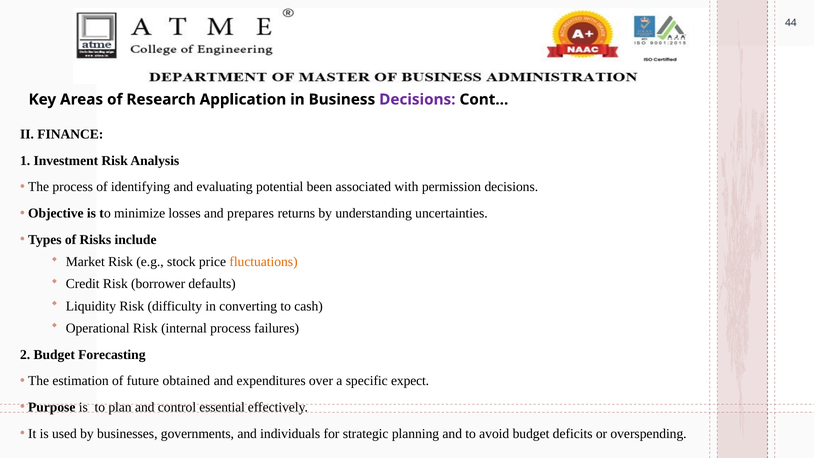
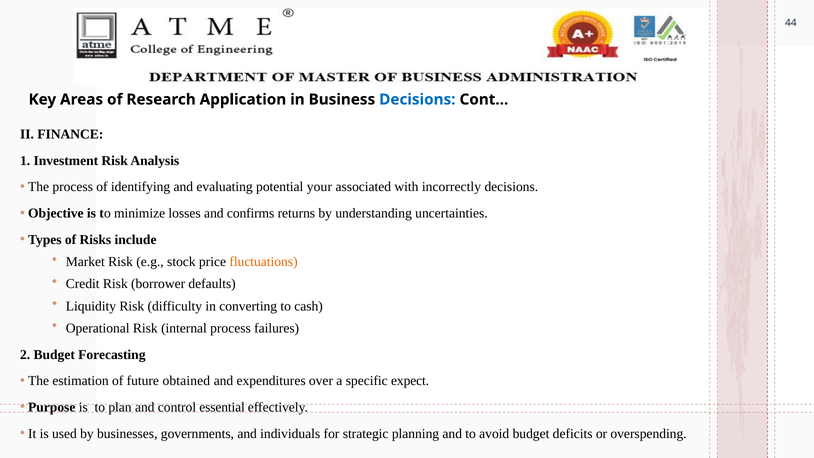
Decisions colour: purple -> blue (417, 99)
been: been -> your (319, 187)
permission: permission -> incorrectly (451, 187)
prepares: prepares -> confirms (251, 213)
